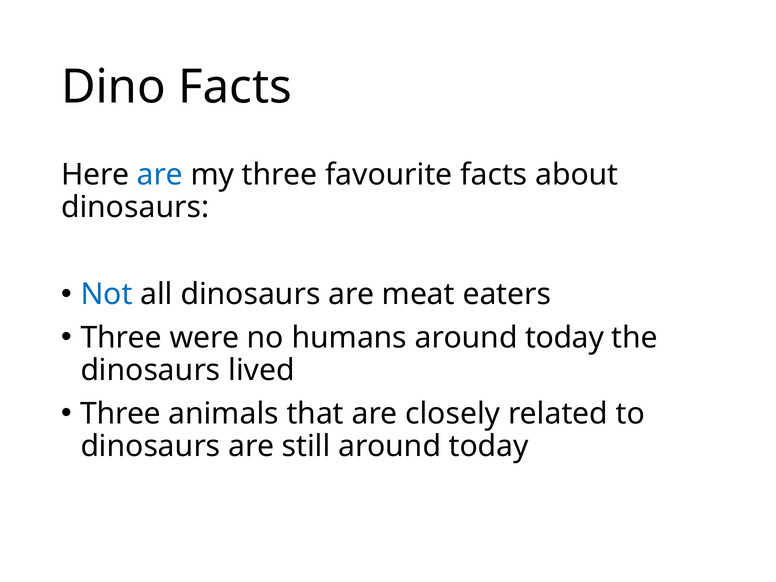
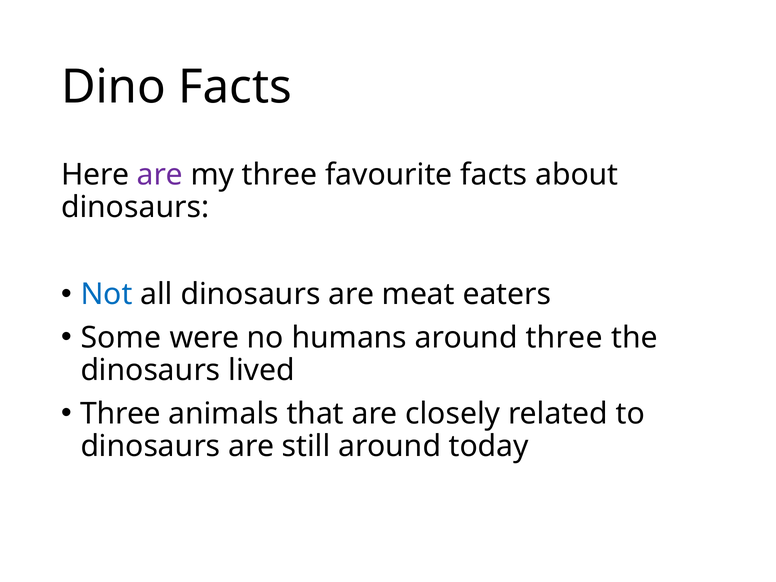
are colour: blue -> purple (160, 175)
Three: Three -> Some (121, 338)
humans around today: today -> three (564, 338)
